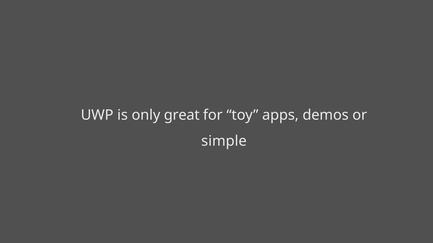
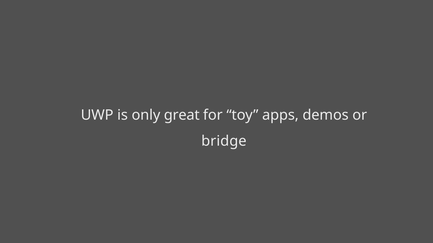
simple: simple -> bridge (224, 141)
